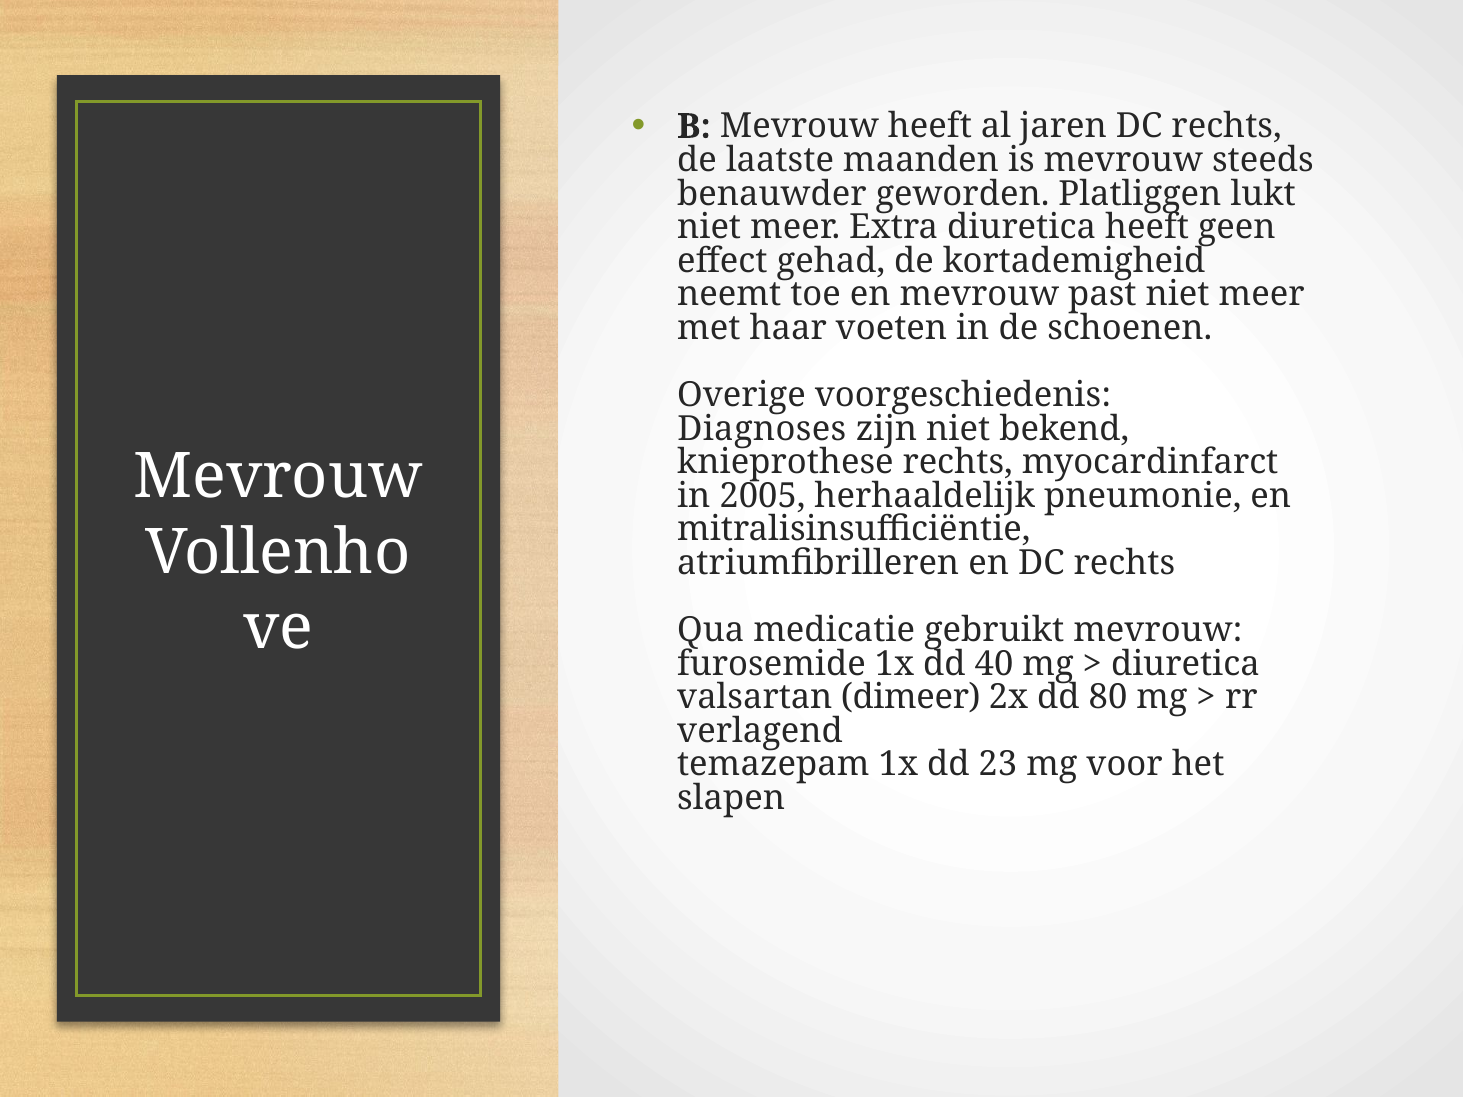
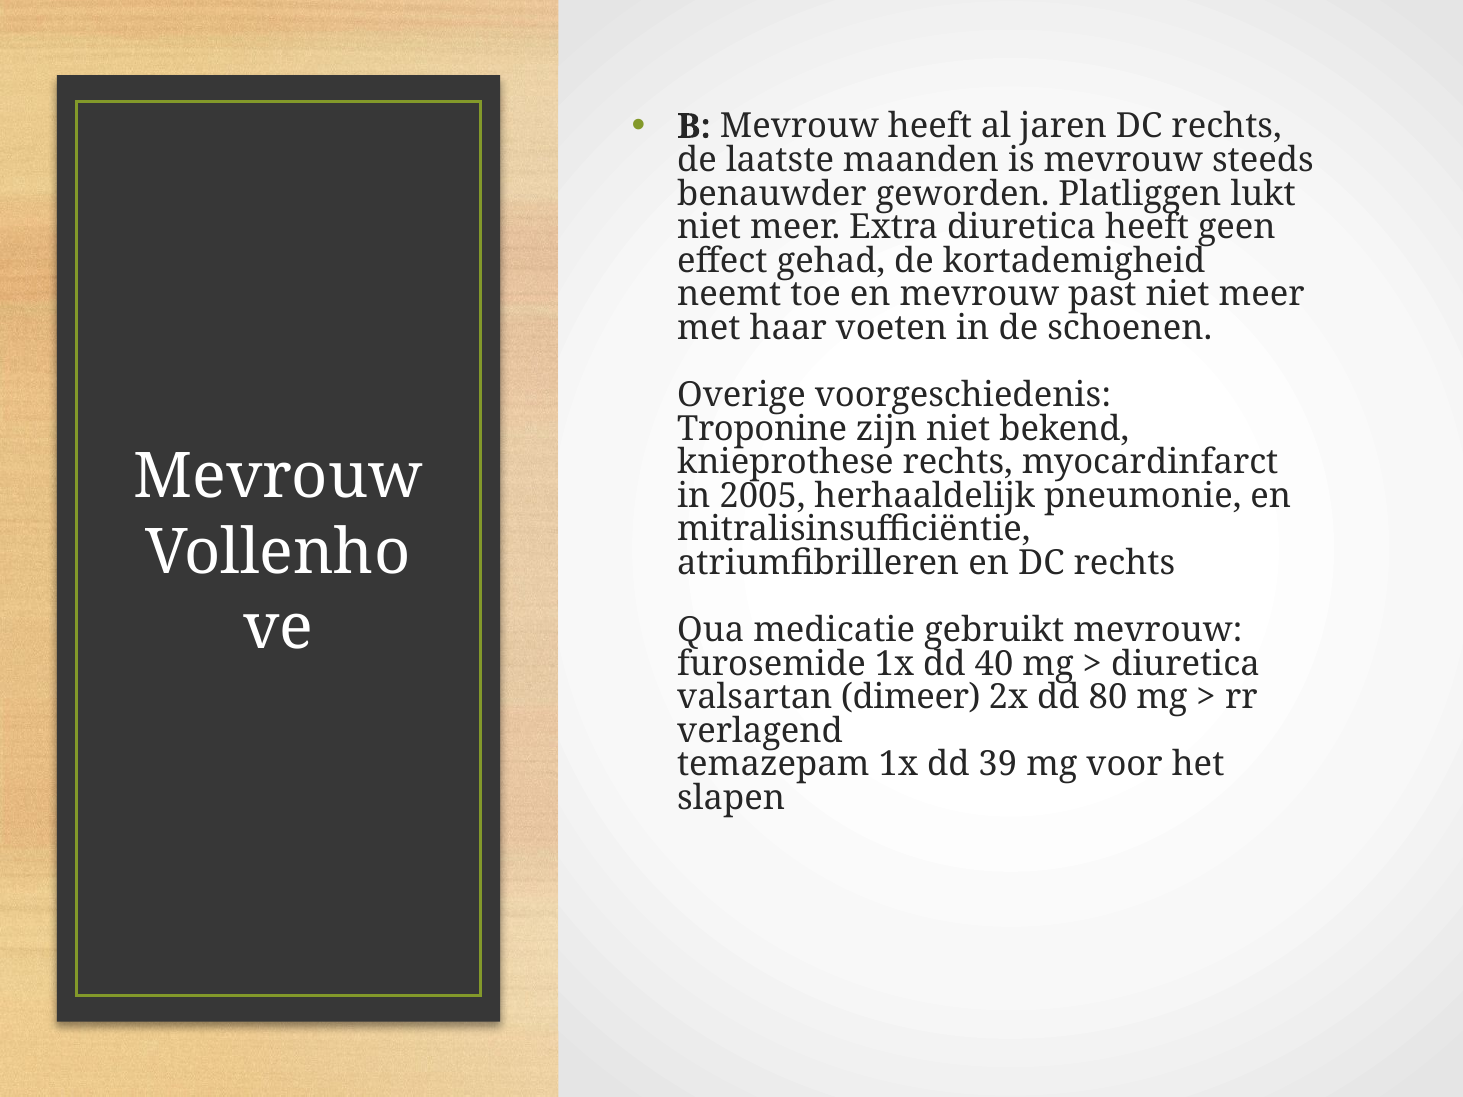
Diagnoses: Diagnoses -> Troponine (762, 429)
23: 23 -> 39 (998, 765)
